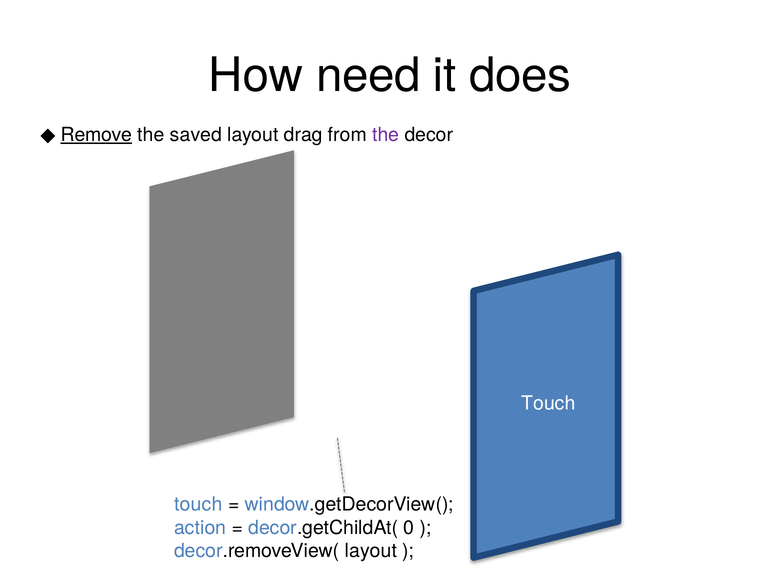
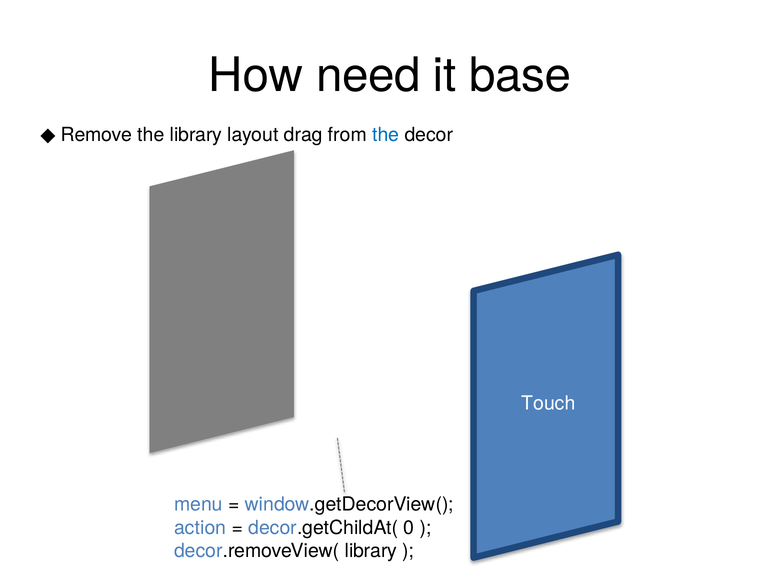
does: does -> base (520, 75)
Remove underline: present -> none (96, 135)
the saved: saved -> library (196, 135)
the colour: purple -> blue (386, 135)
touch: touch -> menu (198, 504)
decor.removeView( layout: layout -> library (371, 551)
